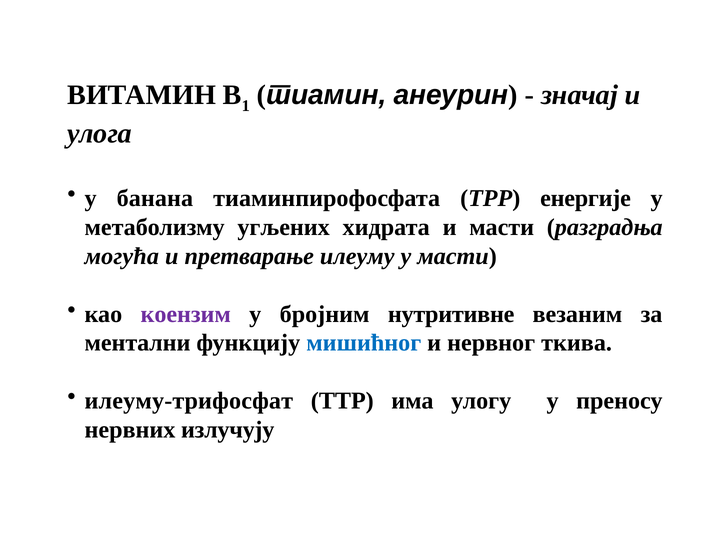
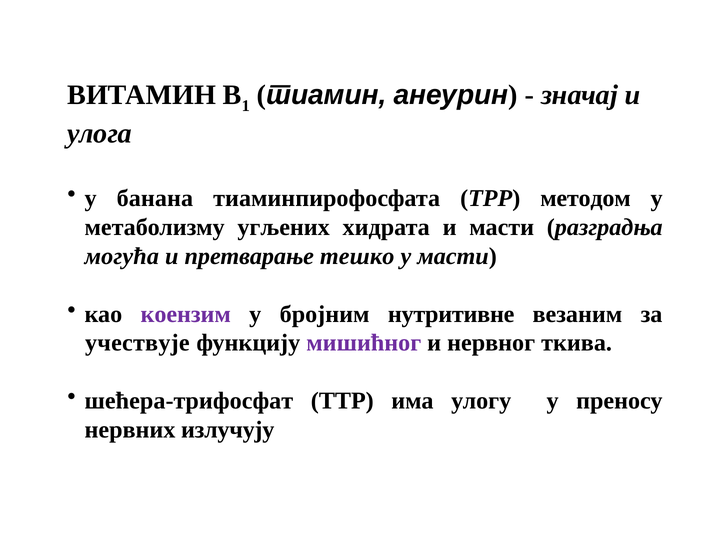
енергије: енергије -> методом (586, 198)
илеуму: илеуму -> тешко (357, 256)
ментални: ментални -> учествује (137, 343)
мишићног colour: blue -> purple (364, 343)
илеуму-трифосфат: илеуму-трифосфат -> шећера-трифосфат (189, 401)
